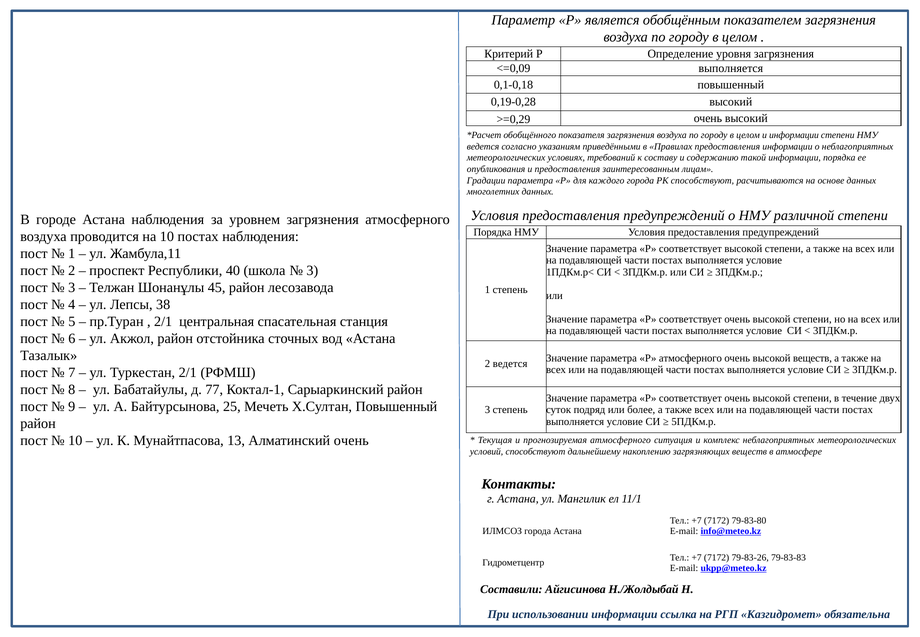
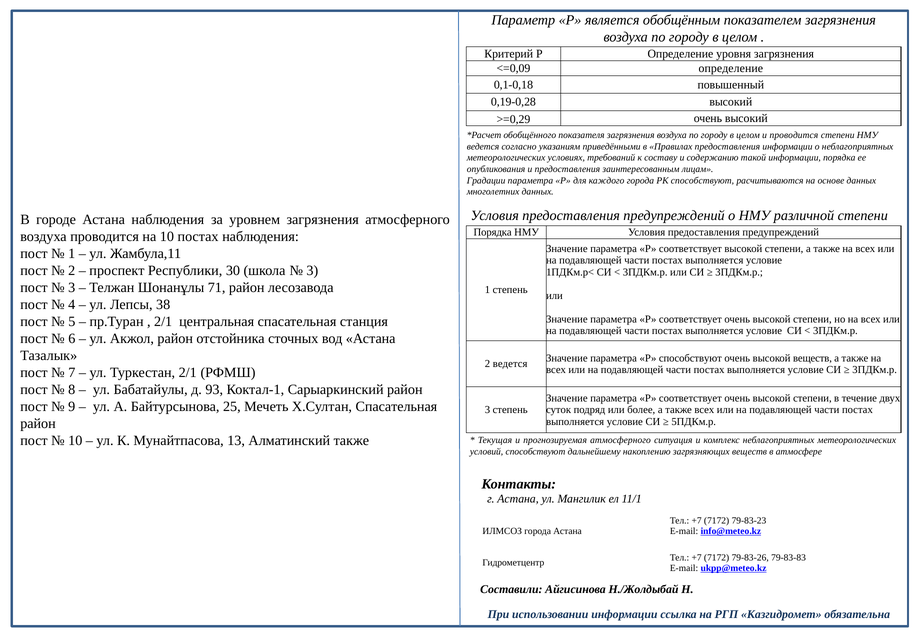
<=0,09 выполняется: выполняется -> определение (731, 68)
и информации: информации -> проводится (794, 135)
40: 40 -> 30 (233, 271)
45: 45 -> 71 (217, 288)
Р атмосферного: атмосферного -> способствуют (690, 358)
77: 77 -> 93 (214, 389)
Х.Султан Повышенный: Повышенный -> Спасательная (396, 406)
Алматинский очень: очень -> также (351, 440)
79-83-80: 79-83-80 -> 79-83-23 (749, 521)
